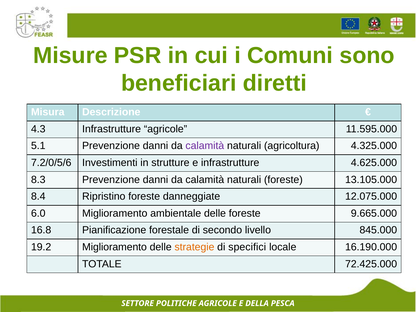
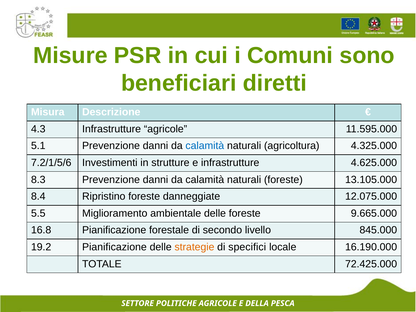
calamità colour: purple -> blue (205, 146)
7.2/0/5/6: 7.2/0/5/6 -> 7.2/1/5/6 (51, 163)
6.0: 6.0 -> 5.5 (38, 213)
19.2 Miglioramento: Miglioramento -> Pianificazione (114, 247)
